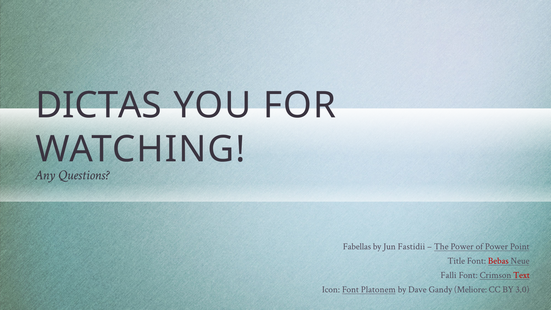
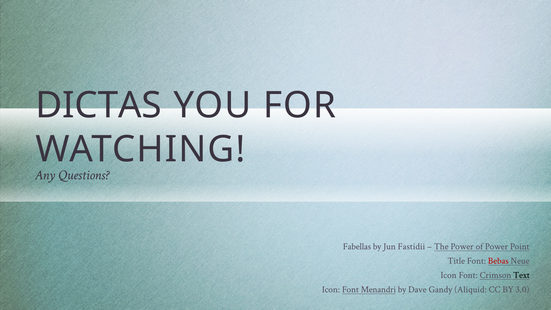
Falli: Falli -> Icon (449, 275)
Text colour: red -> black (521, 275)
Platonem: Platonem -> Menandri (378, 290)
Meliore: Meliore -> Aliquid (470, 290)
